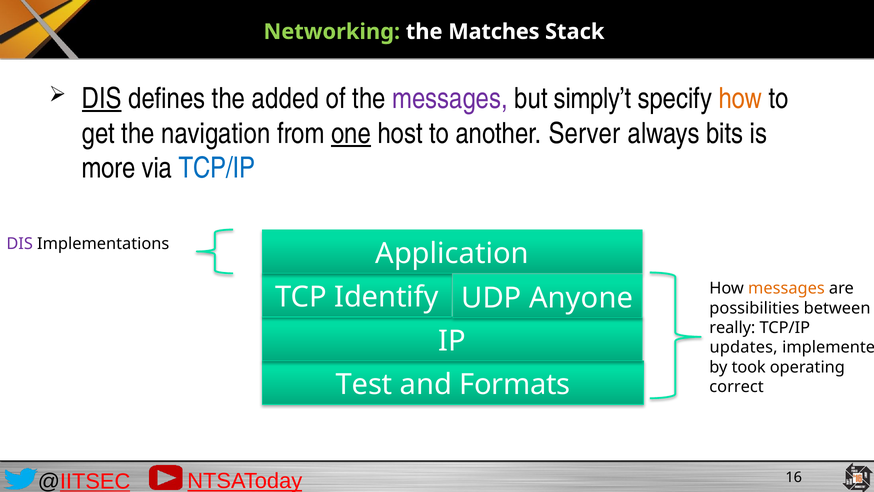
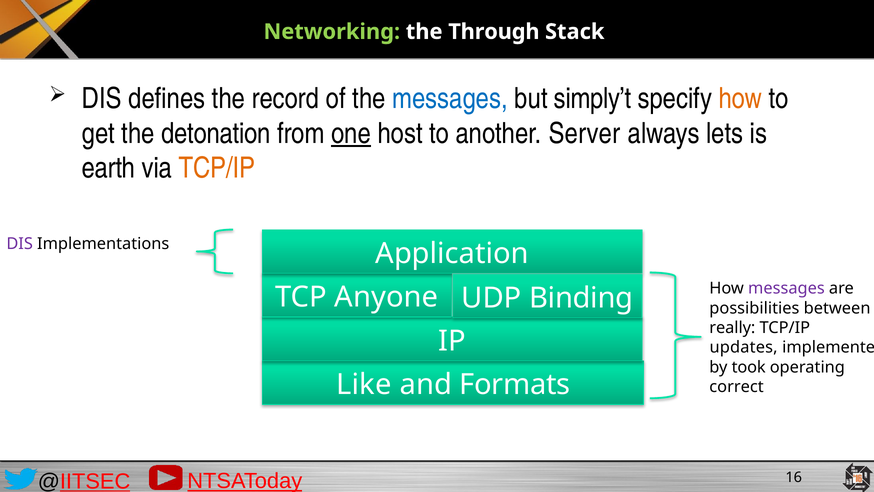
Matches: Matches -> Through (494, 32)
DIS underline: present -> none (102, 98)
added: added -> record (285, 98)
messages colour: purple -> blue (450, 98)
navigation: navigation -> detonation (216, 133)
bits: bits -> lets (725, 133)
more: more -> earth (109, 168)
TCP/IP colour: blue -> orange (217, 168)
messages colour: orange -> purple (786, 288)
Identify: Identify -> Anyone (386, 297)
Anyone: Anyone -> Binding (581, 298)
Test: Test -> Like (364, 384)
